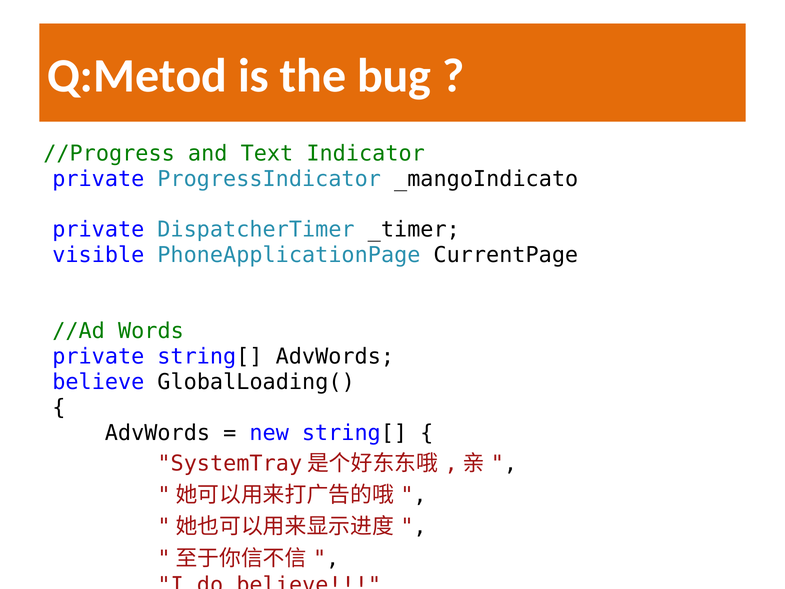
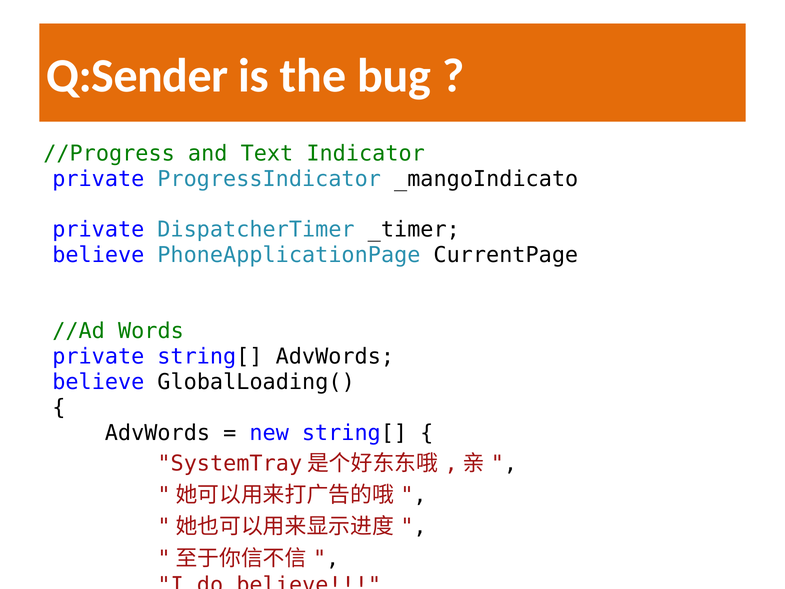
Q:Metod: Q:Metod -> Q:Sender (137, 76)
visible: visible -> believe (98, 255)
